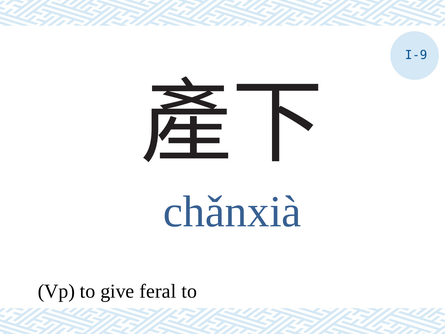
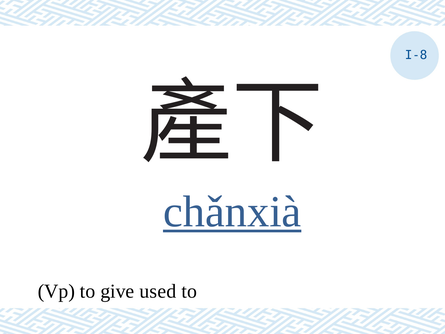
I-9: I-9 -> I-8 (416, 55)
chǎnxià underline: none -> present (232, 212)
feral: feral -> used (158, 291)
